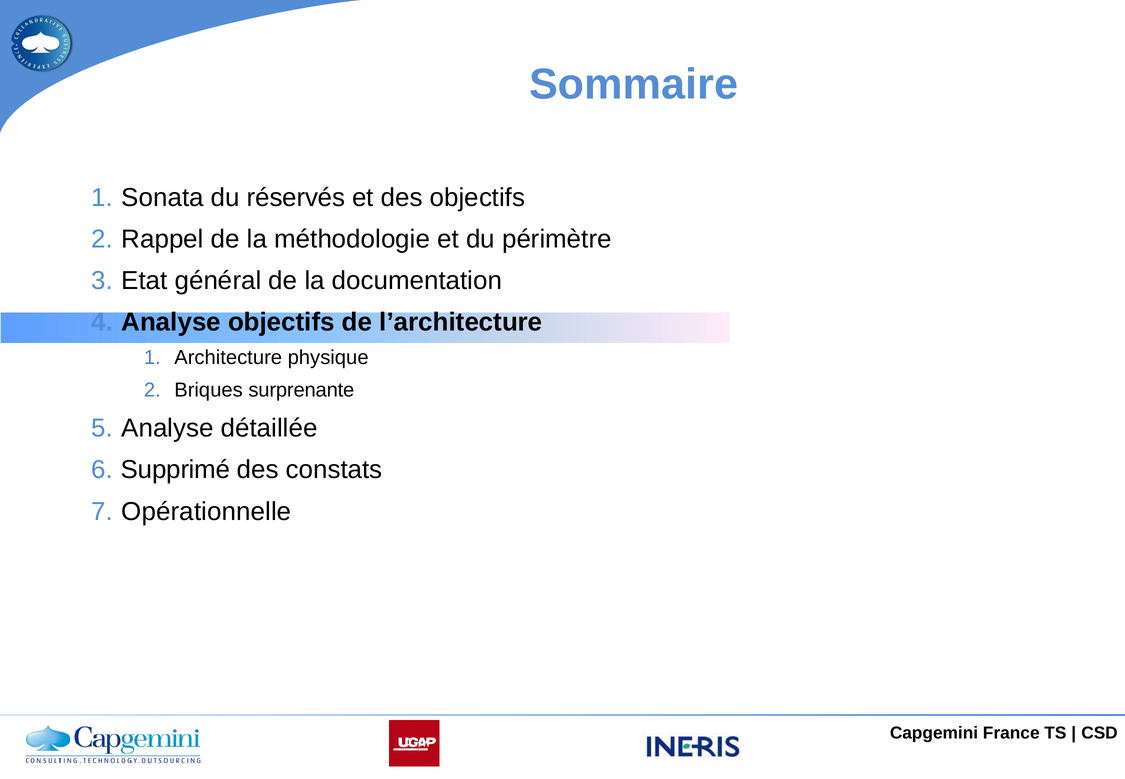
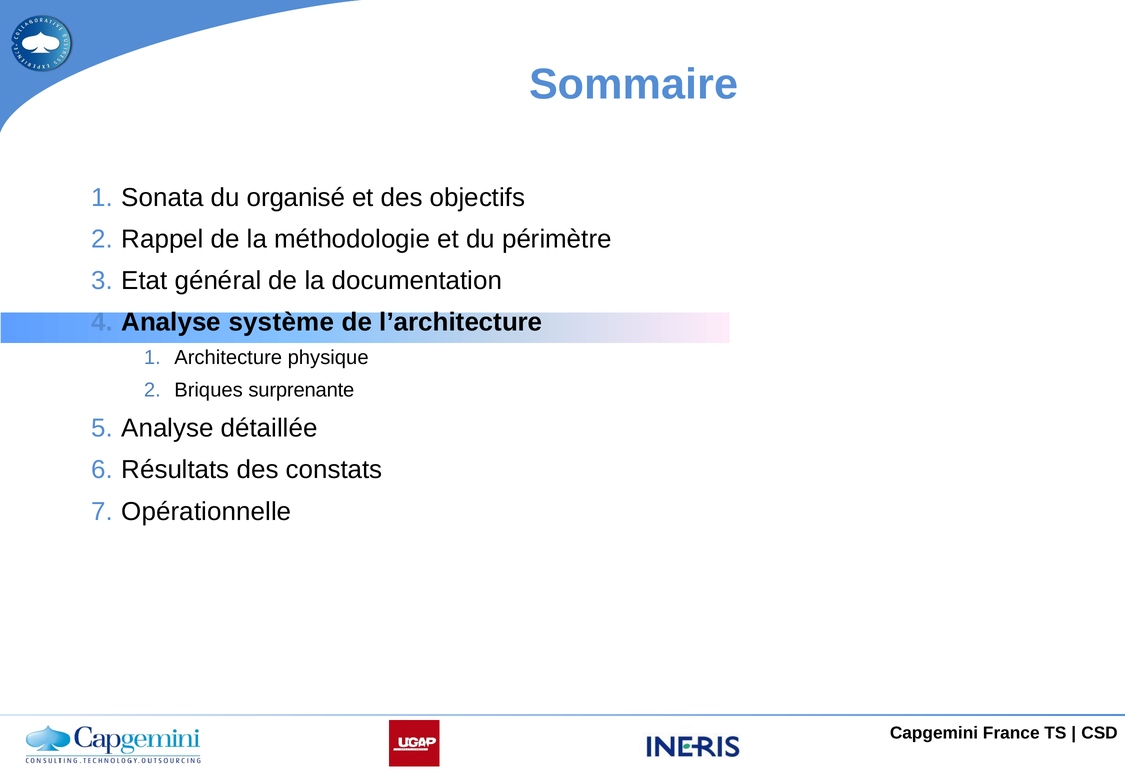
réservés: réservés -> organisé (296, 197)
Analyse objectifs: objectifs -> système (281, 322)
Supprimé: Supprimé -> Résultats (175, 470)
